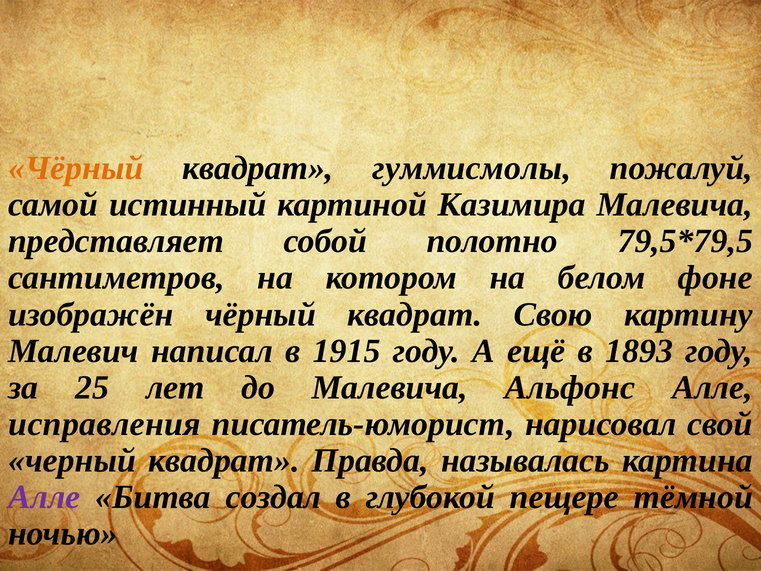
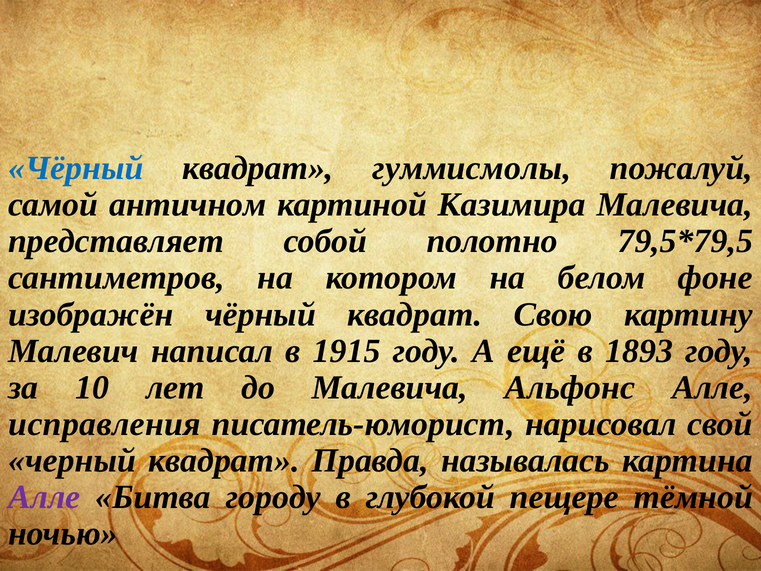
Чёрный colour: orange -> blue (76, 168)
истинный: истинный -> античном (188, 205)
25: 25 -> 10 (92, 387)
создал: создал -> городу (273, 497)
